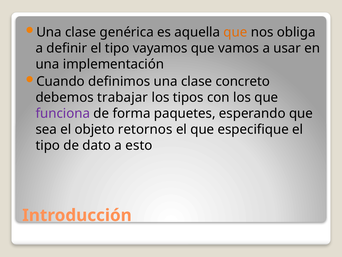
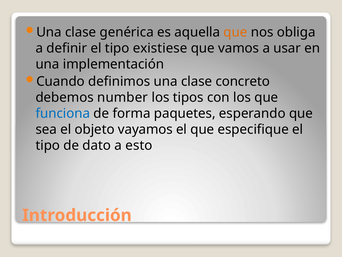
vayamos: vayamos -> existiese (160, 48)
trabajar: trabajar -> number (123, 97)
funciona colour: purple -> blue (63, 113)
retornos: retornos -> vayamos (145, 129)
